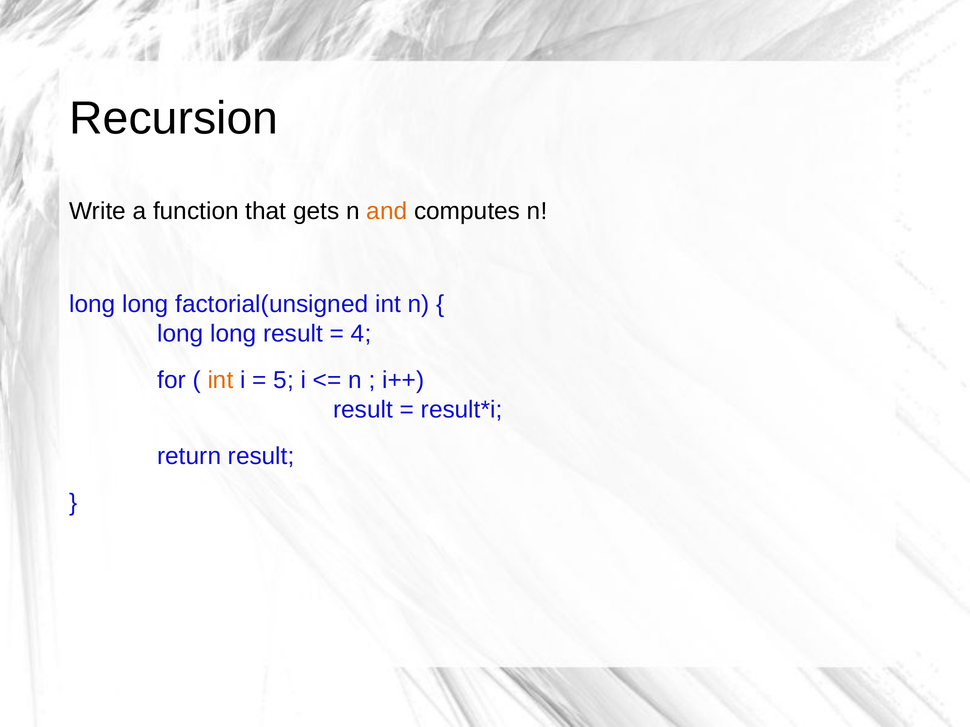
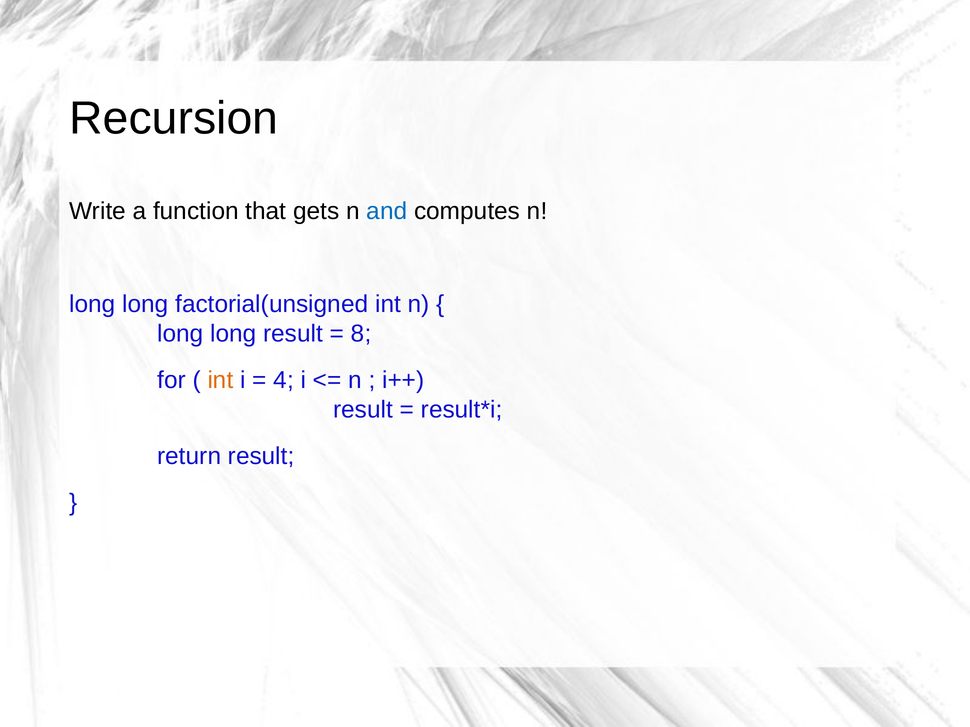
and colour: orange -> blue (387, 211)
4: 4 -> 8 (361, 334)
5: 5 -> 4 (284, 380)
